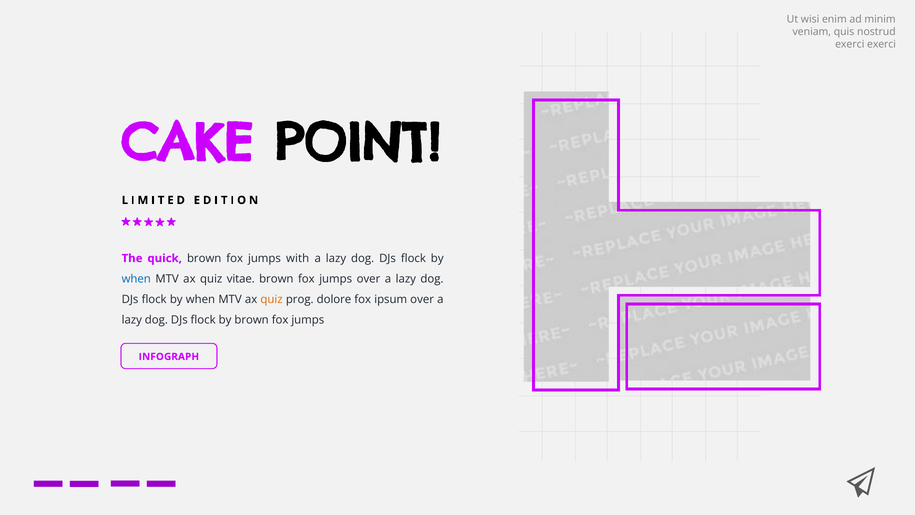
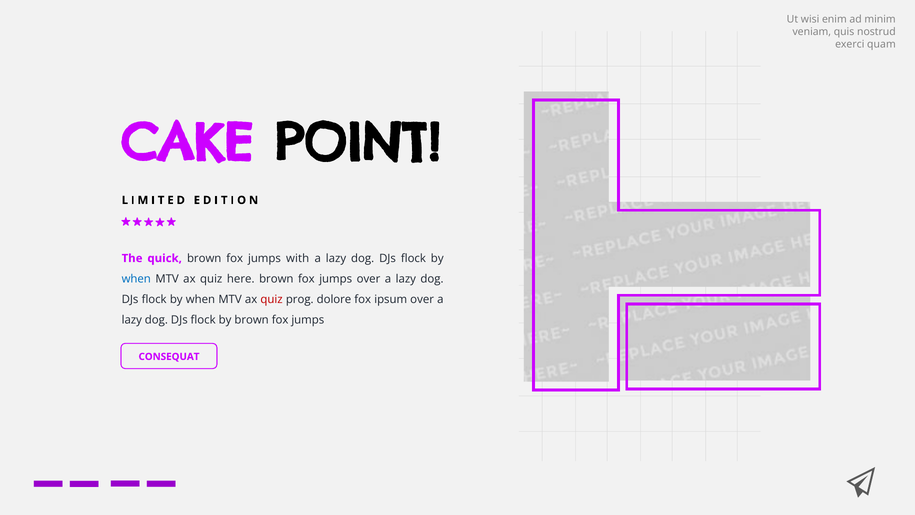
exerci exerci: exerci -> quam (881, 44)
vitae: vitae -> here (241, 279)
quiz colour: orange -> red (272, 299)
INFOGRAPH: INFOGRAPH -> CONSEQUAT (169, 356)
